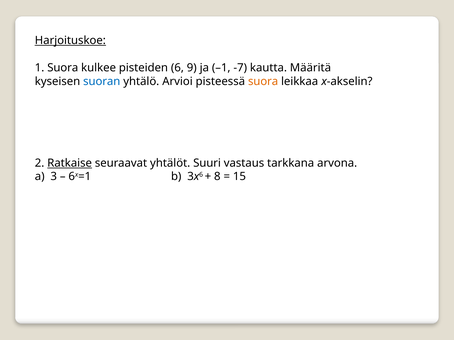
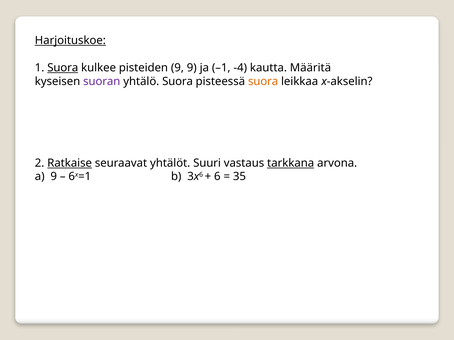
Suora underline: none -> present (63, 68)
pisteiden 6: 6 -> 9 (177, 68)
‑7: ‑7 -> ‑4 (240, 68)
suoran colour: blue -> purple (102, 81)
yhtälö Arvioi: Arvioi -> Suora (178, 81)
tarkkana underline: none -> present (291, 163)
a 3: 3 -> 9 (54, 177)
8: 8 -> 6 (217, 177)
15: 15 -> 35 (239, 177)
